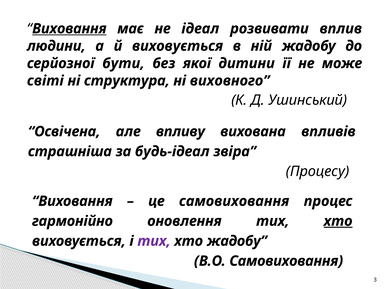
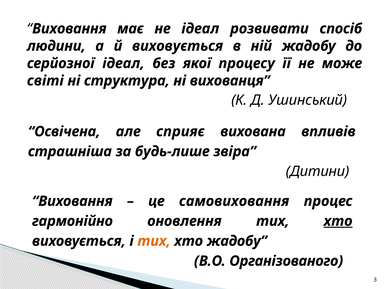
Виховання underline: present -> none (69, 29)
вплив: вплив -> спосіб (341, 29)
серйозної бути: бути -> ідеал (123, 63)
дитини: дитини -> процесу (247, 63)
виховного: виховного -> вихованця (230, 81)
впливу: впливу -> сприяє (180, 132)
будь-ідеал: будь-ідеал -> будь-лише (172, 152)
Процесу: Процесу -> Дитини (318, 172)
тих colour: purple -> orange (154, 241)
В.О Самовиховання: Самовиховання -> Організованого (286, 261)
